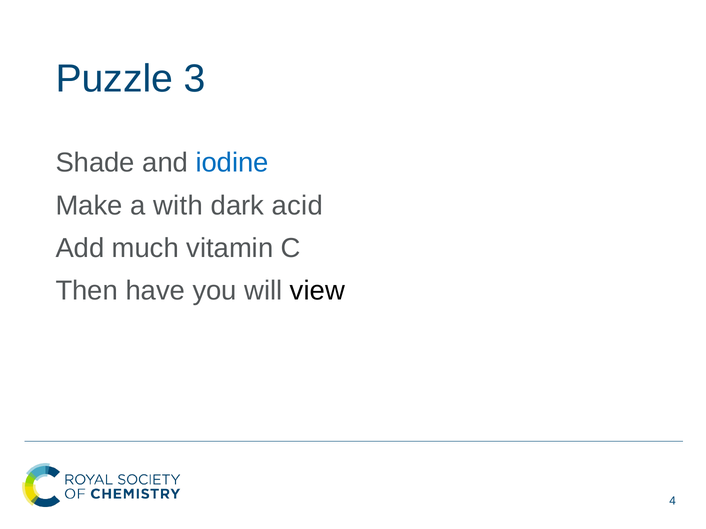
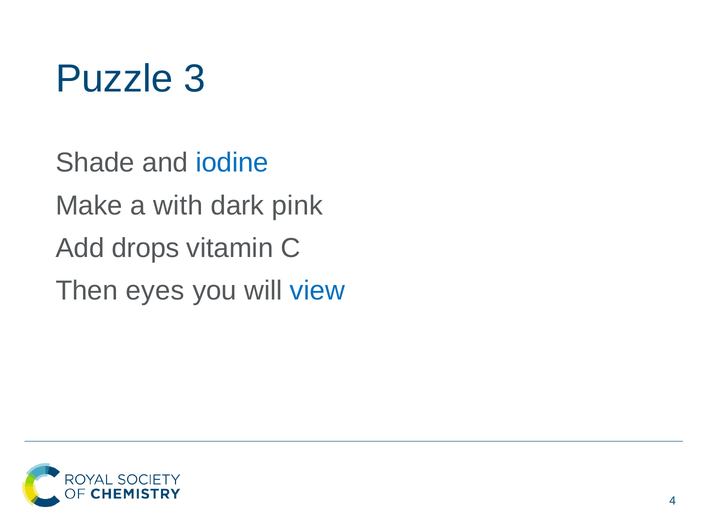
acid: acid -> pink (297, 206)
much: much -> drops (146, 248)
have: have -> eyes (155, 291)
view colour: black -> blue (317, 291)
